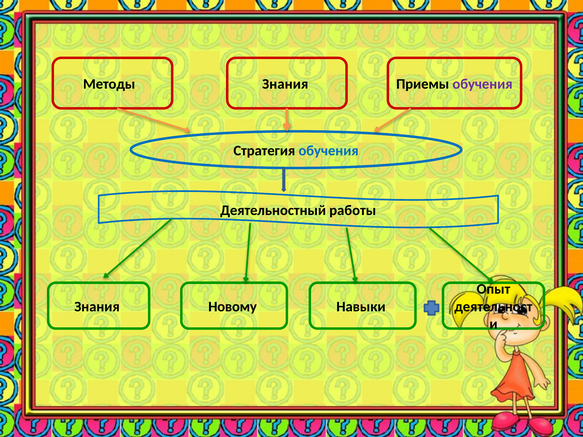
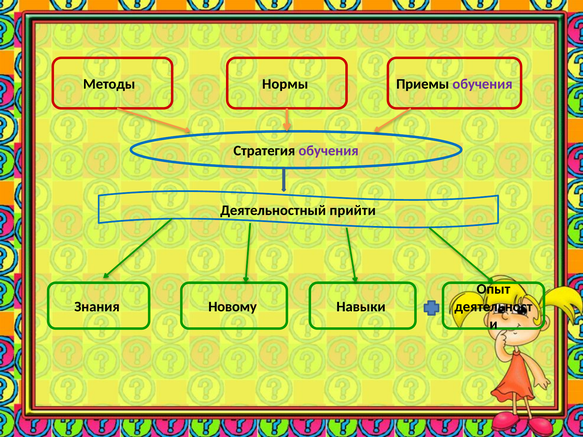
Методы Знания: Знания -> Нормы (285, 84)
обучения colour: blue -> purple (329, 151)
работы: работы -> прийти (353, 210)
